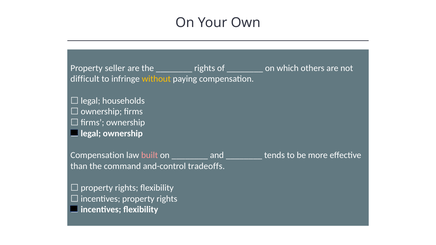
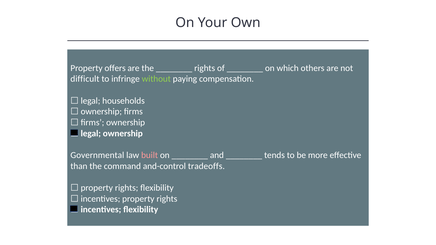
seller: seller -> offers (115, 68)
without colour: yellow -> light green (156, 79)
Compensation: Compensation -> Governmental (97, 155)
